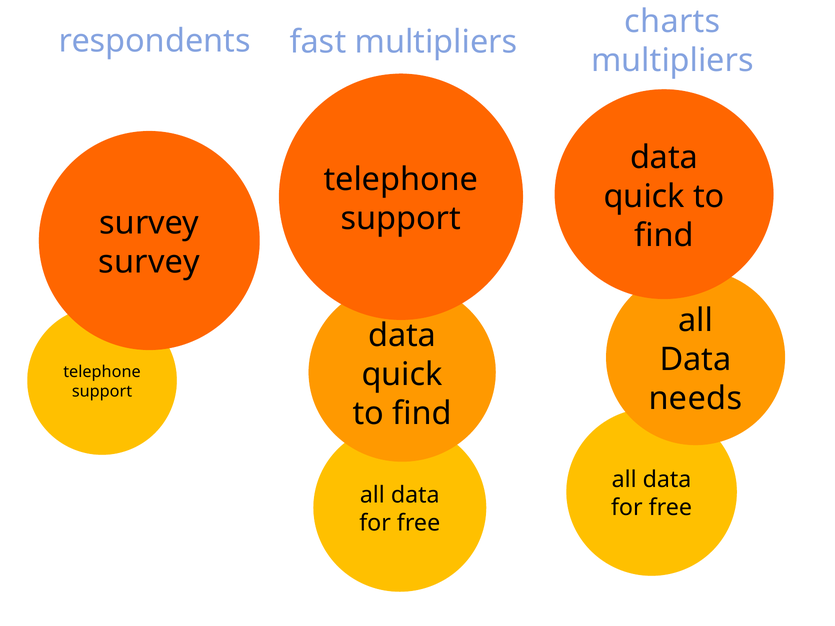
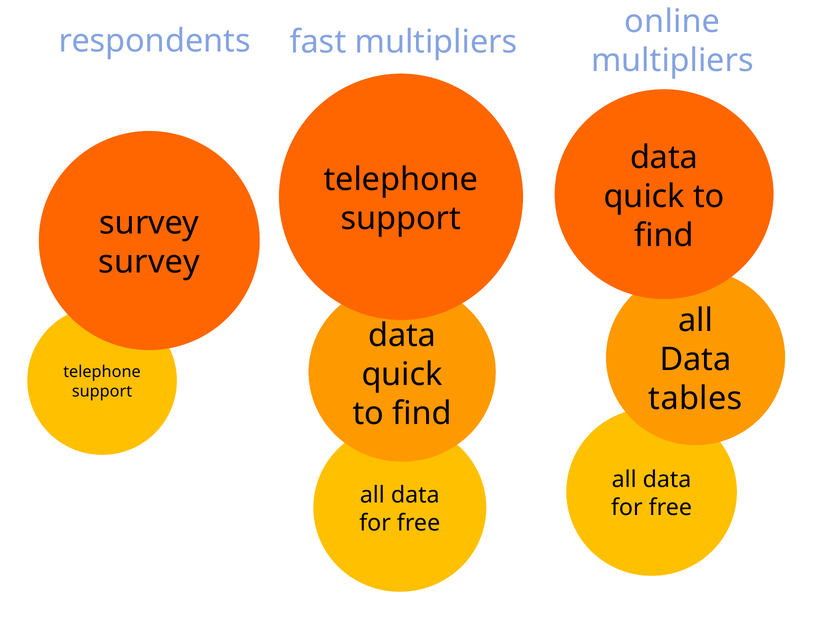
charts: charts -> online (672, 22)
needs: needs -> tables (695, 399)
